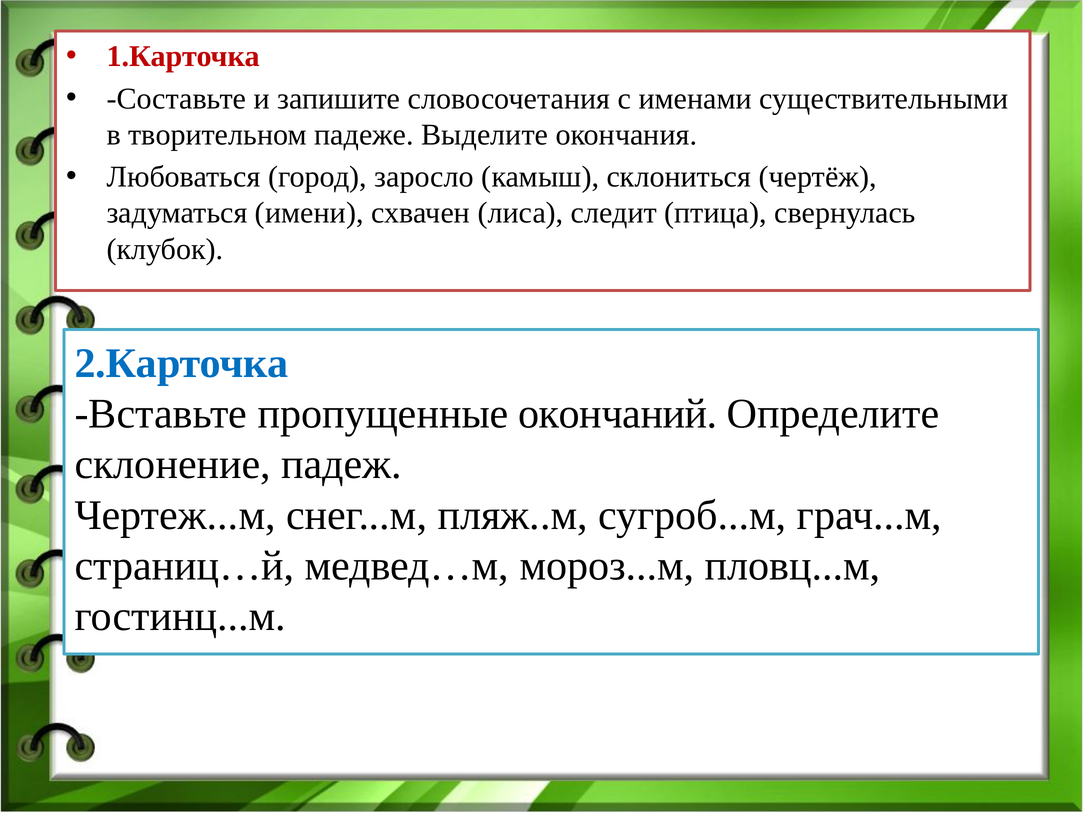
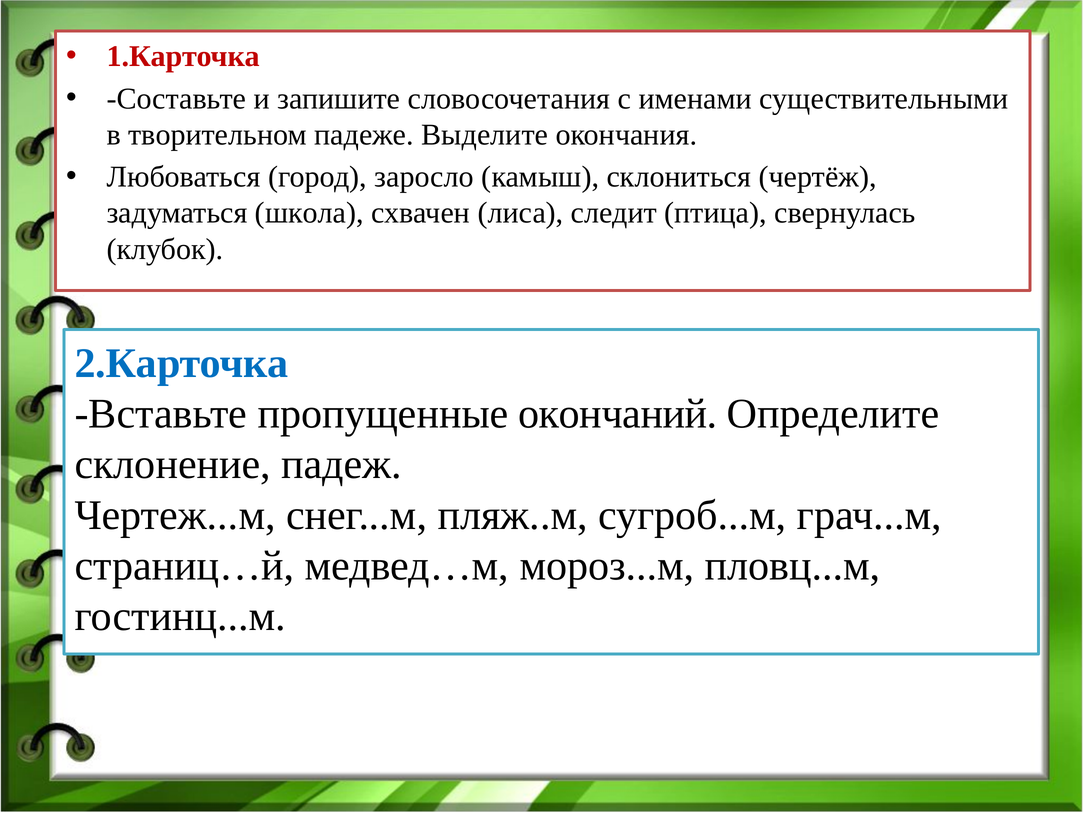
имени: имени -> школа (309, 213)
